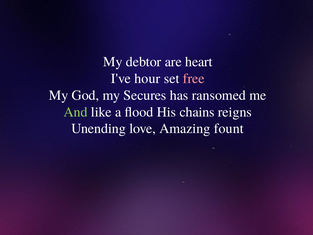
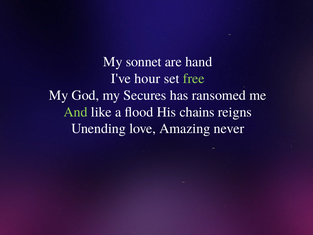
debtor: debtor -> sonnet (144, 62)
heart: heart -> hand (199, 62)
free colour: pink -> light green (194, 78)
fount: fount -> never (229, 129)
